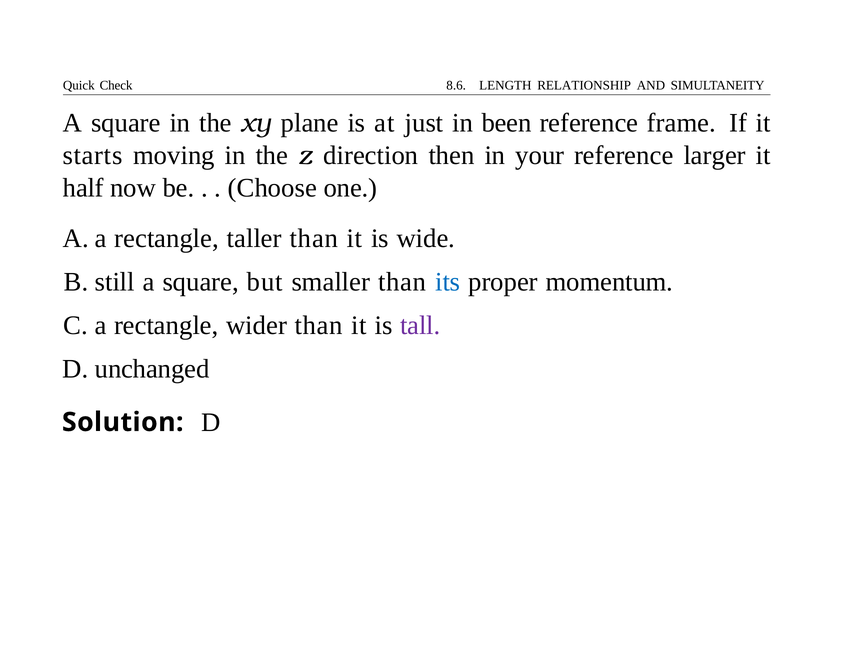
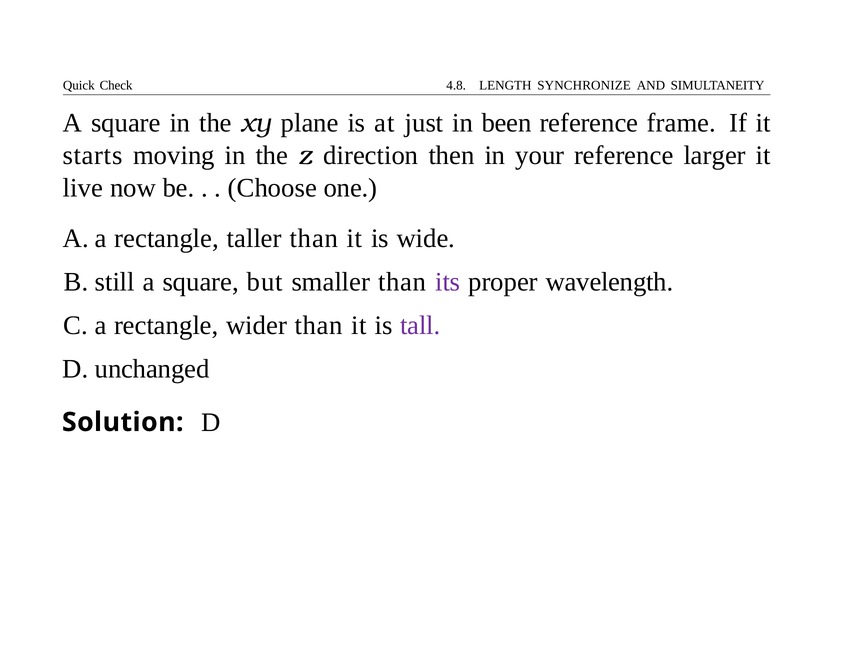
8.6: 8.6 -> 4.8 (456, 85)
RELATIONSHIP: RELATIONSHIP -> SYNCHRONIZE (584, 85)
half: half -> live (83, 188)
its colour: blue -> purple (448, 282)
momentum: momentum -> wavelength (610, 282)
